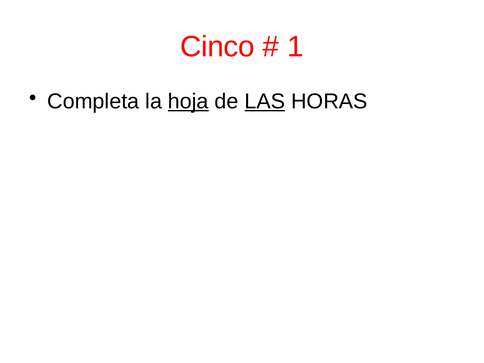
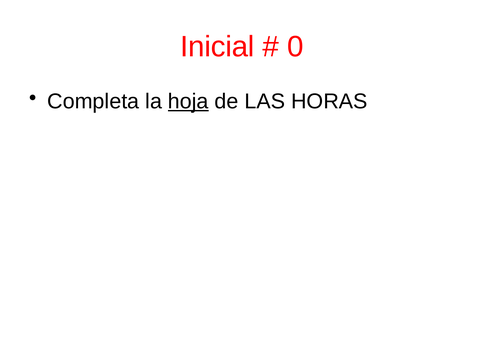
Cinco: Cinco -> Inicial (217, 47)
1: 1 -> 0 (295, 47)
LAS underline: present -> none (265, 102)
